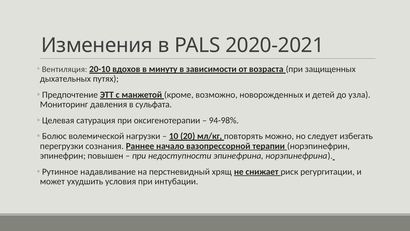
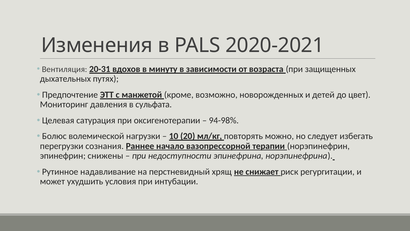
20-10: 20-10 -> 20-31 (100, 69)
узла: узла -> цвет (359, 95)
повышен: повышен -> снижены (105, 156)
